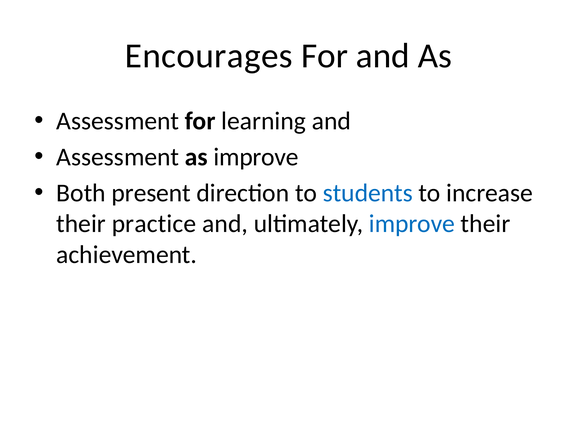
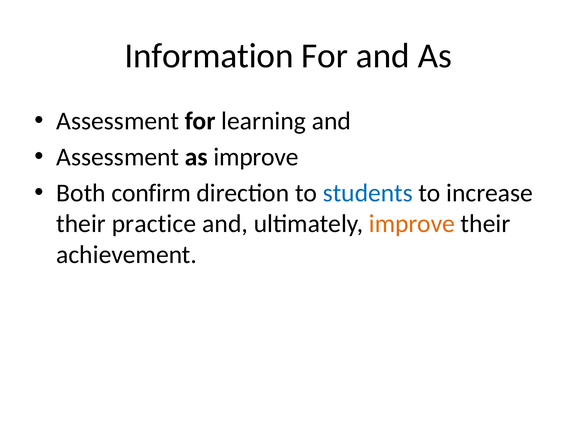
Encourages: Encourages -> Information (209, 56)
present: present -> confirm (151, 193)
improve colour: blue -> orange (412, 224)
